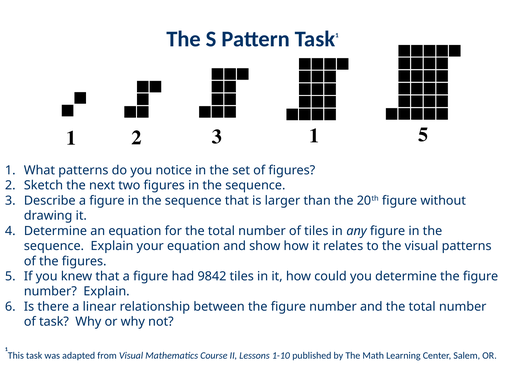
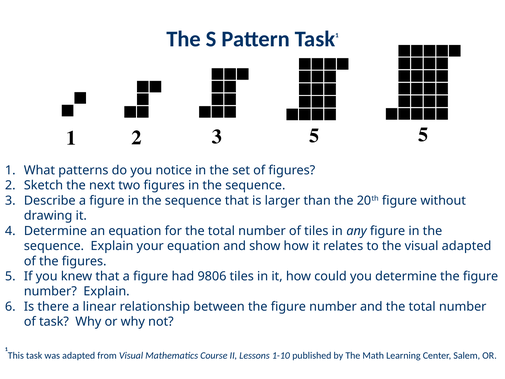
3 1: 1 -> 5 (314, 136)
visual patterns: patterns -> adapted (467, 246)
9842: 9842 -> 9806 (212, 276)
